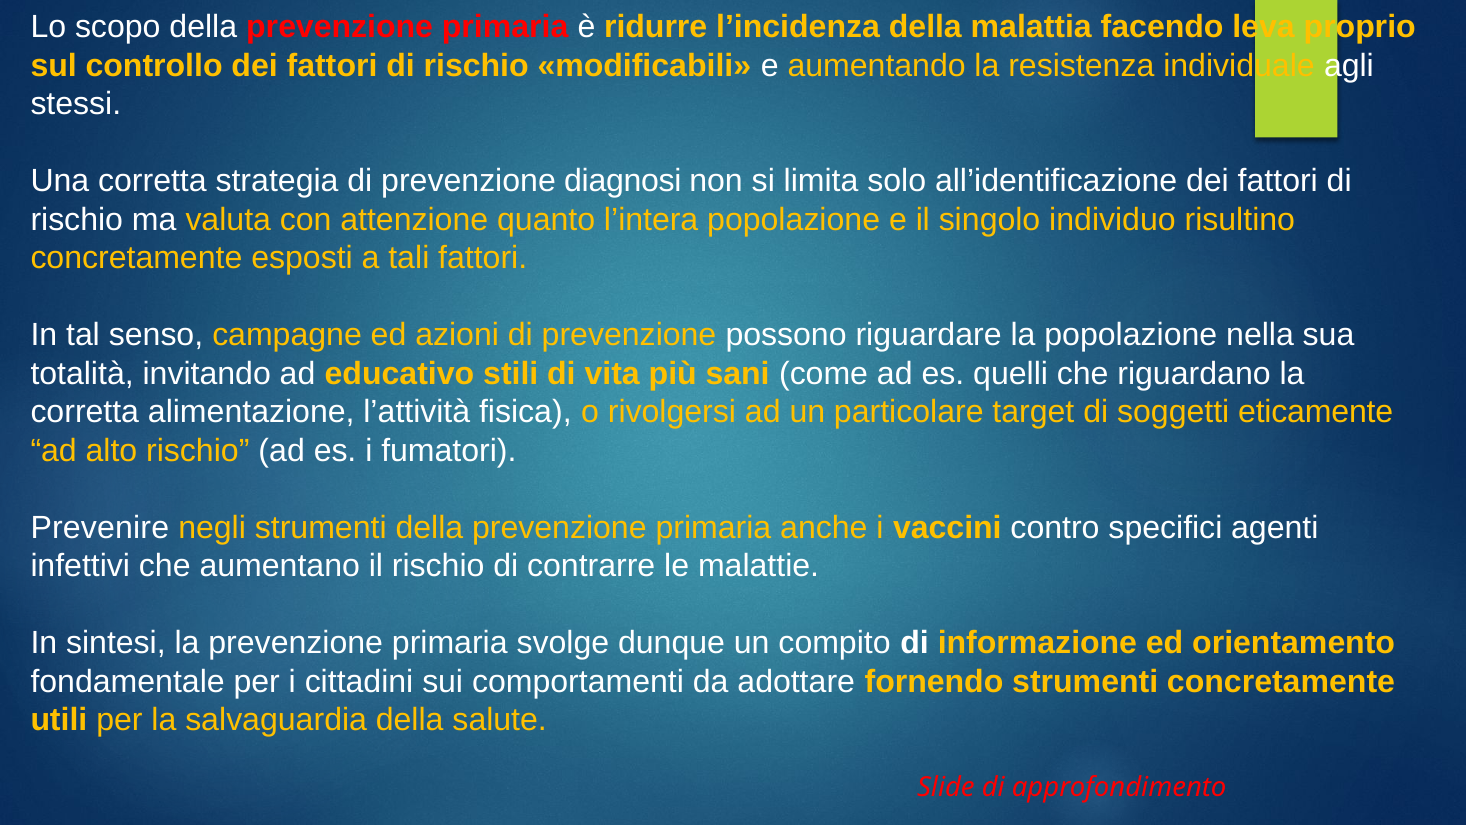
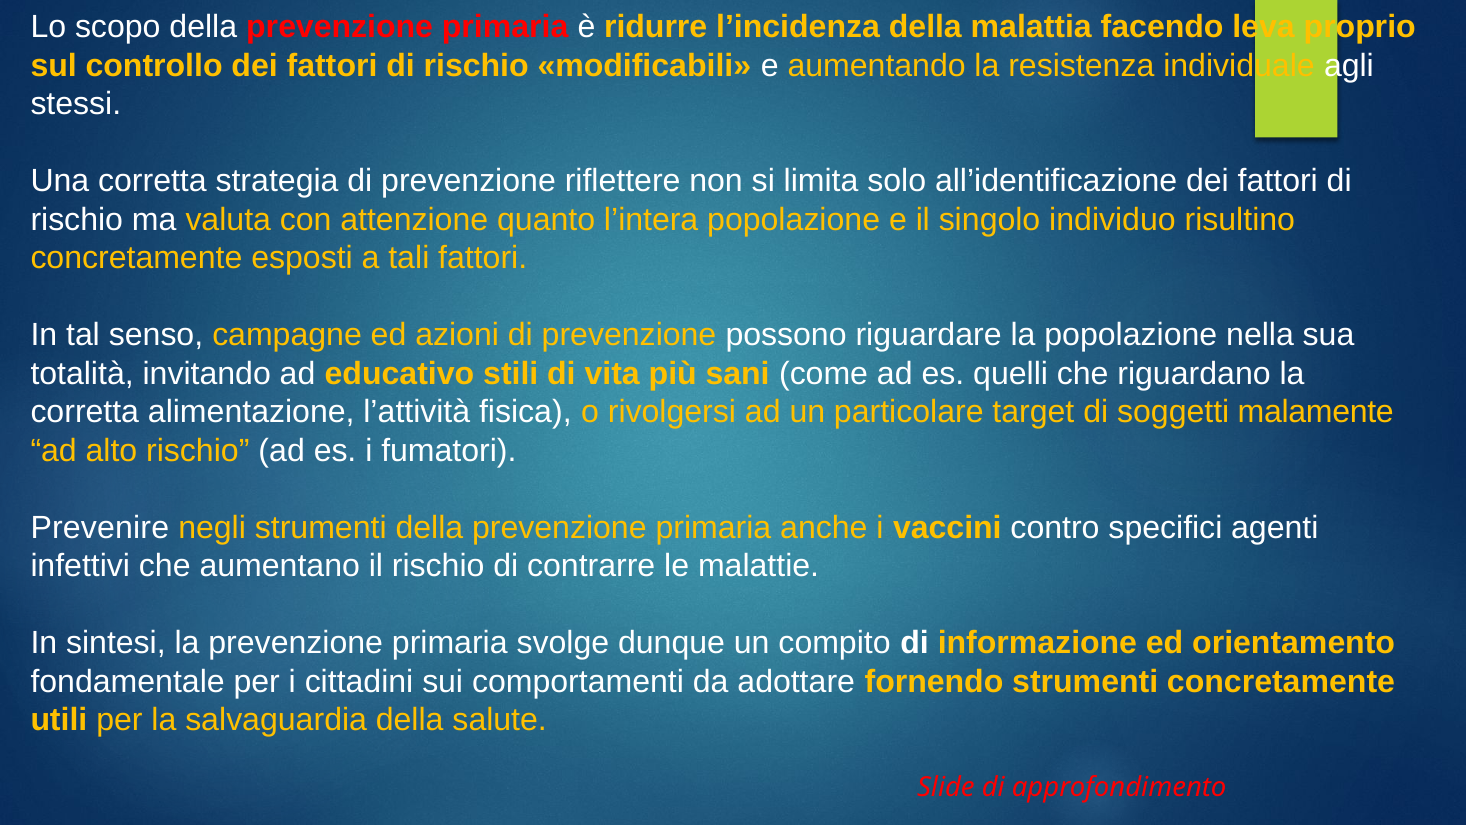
diagnosi: diagnosi -> riflettere (623, 181)
eticamente: eticamente -> malamente (1316, 412)
